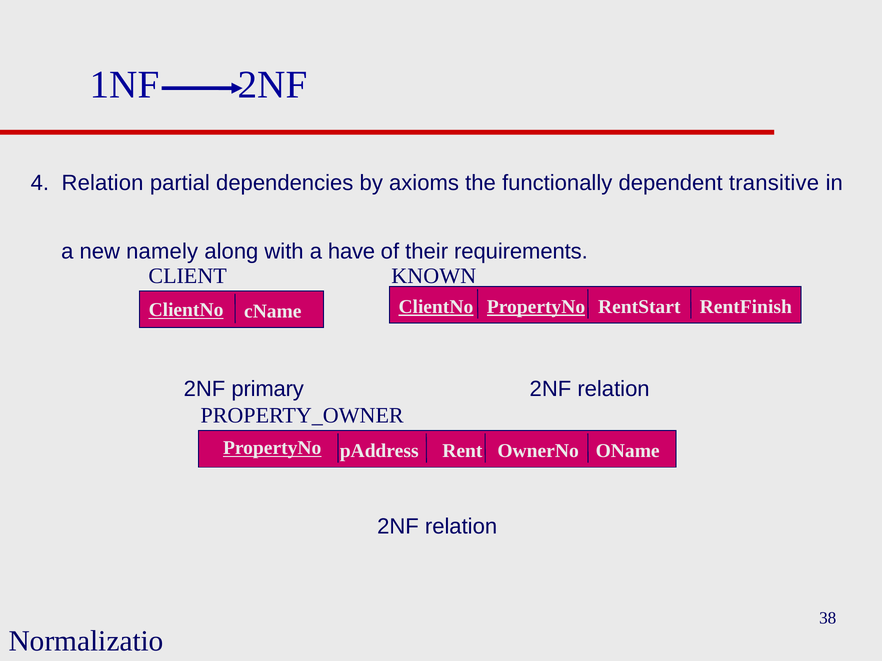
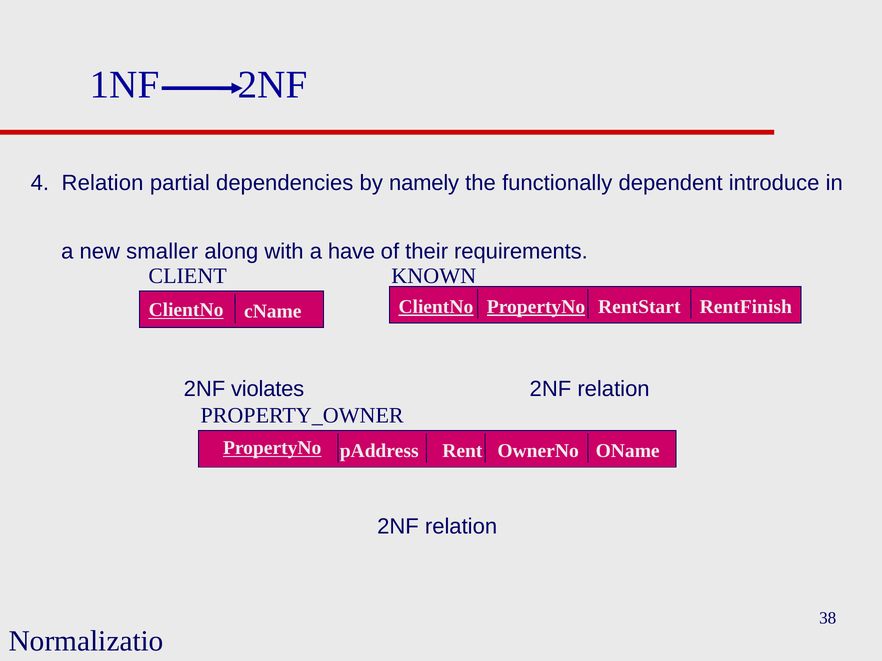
axioms: axioms -> namely (424, 183)
transitive: transitive -> introduce (774, 183)
namely: namely -> smaller (162, 252)
primary: primary -> violates (268, 389)
